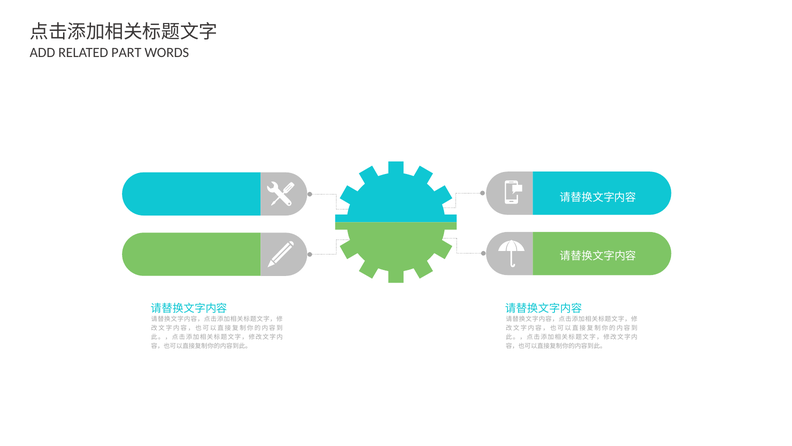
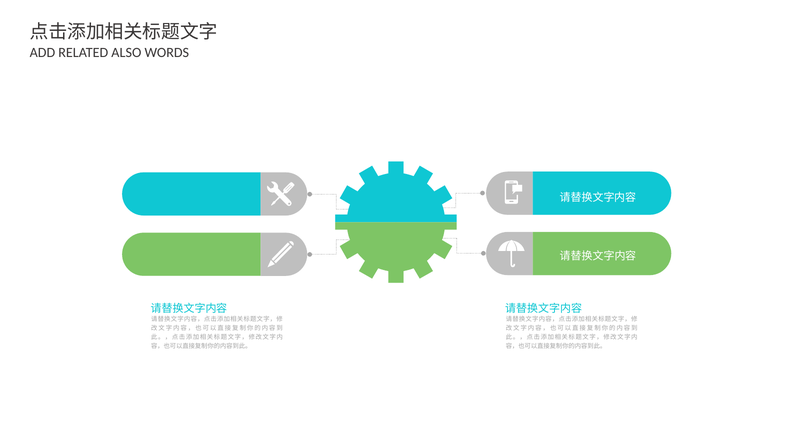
PART: PART -> ALSO (126, 53)
